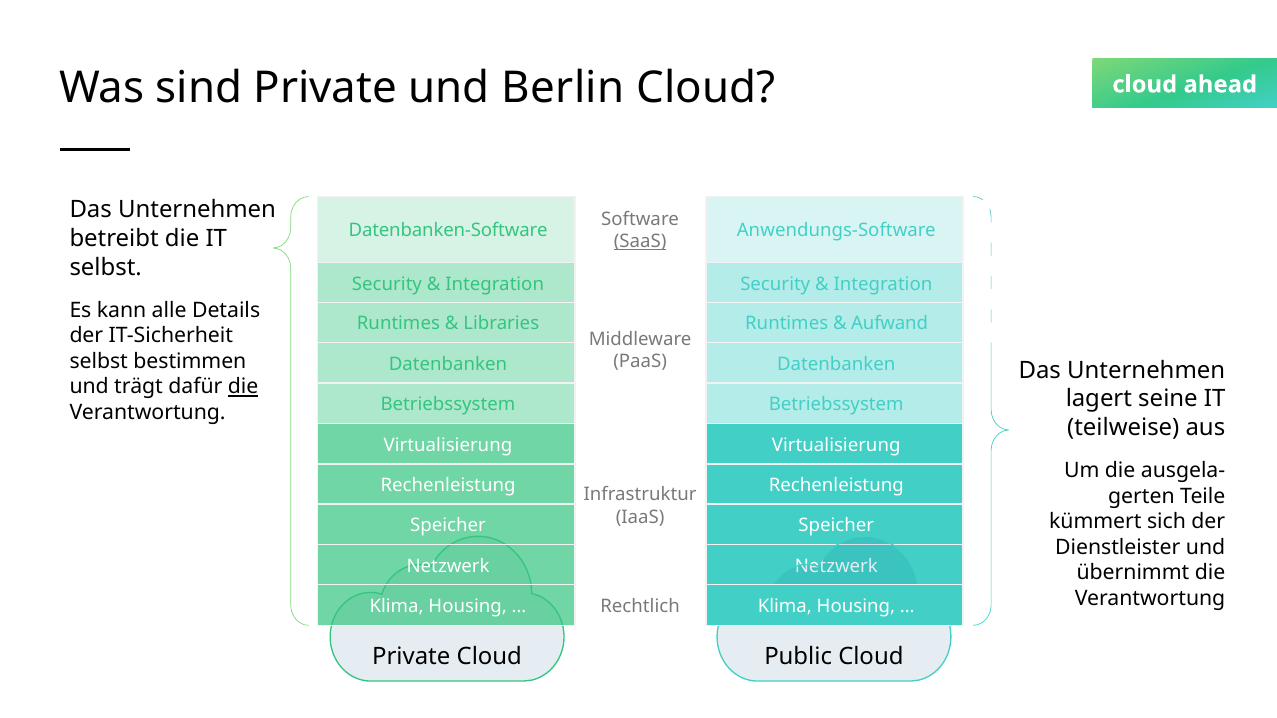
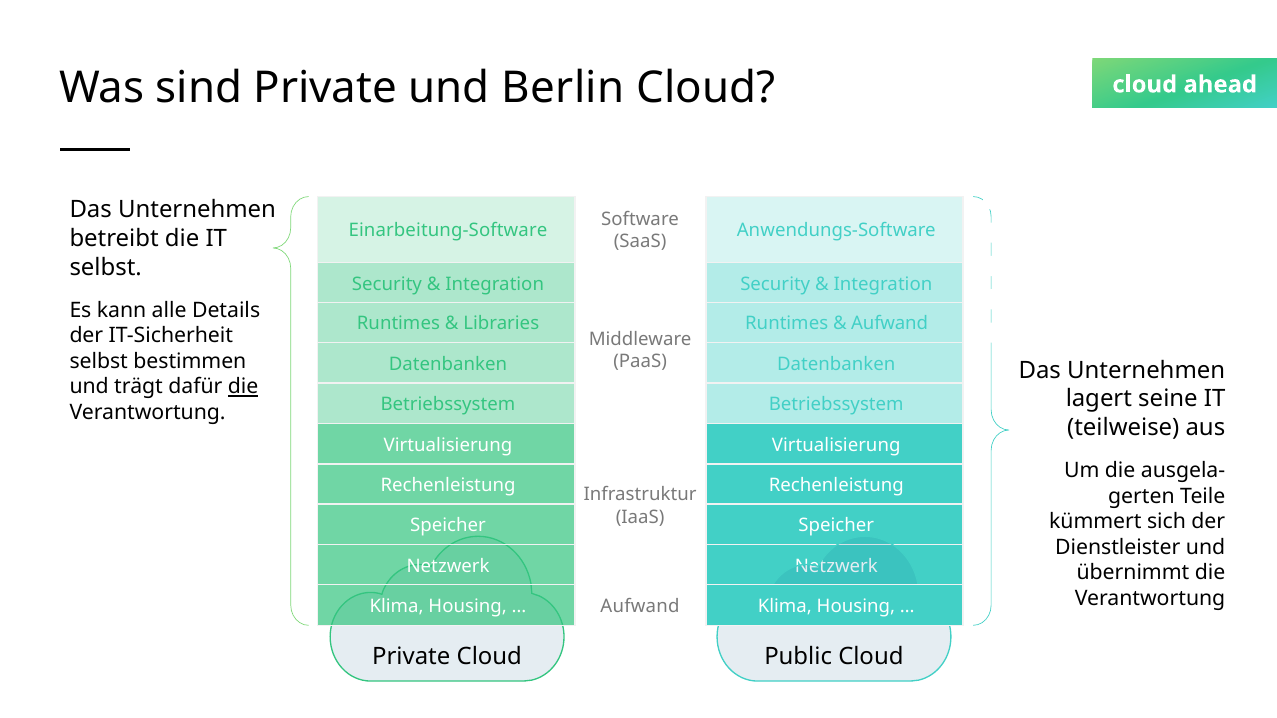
Datenbanken-Software: Datenbanken-Software -> Einarbeitung-Software (448, 231)
SaaS underline: present -> none (640, 242)
Rechtlich: Rechtlich -> Aufwand (640, 606)
